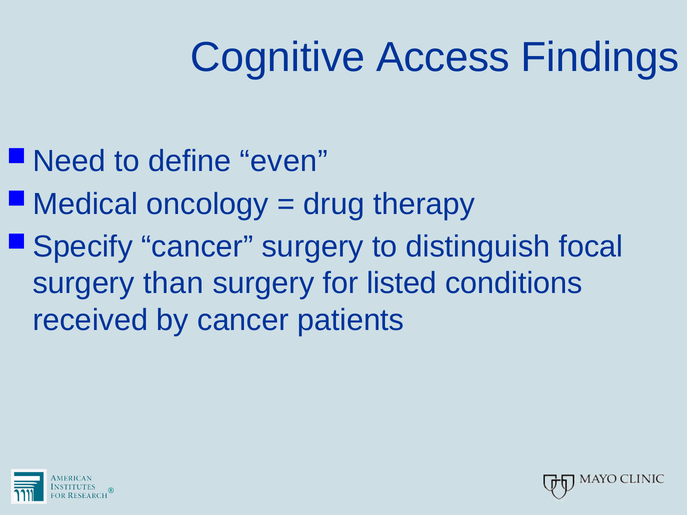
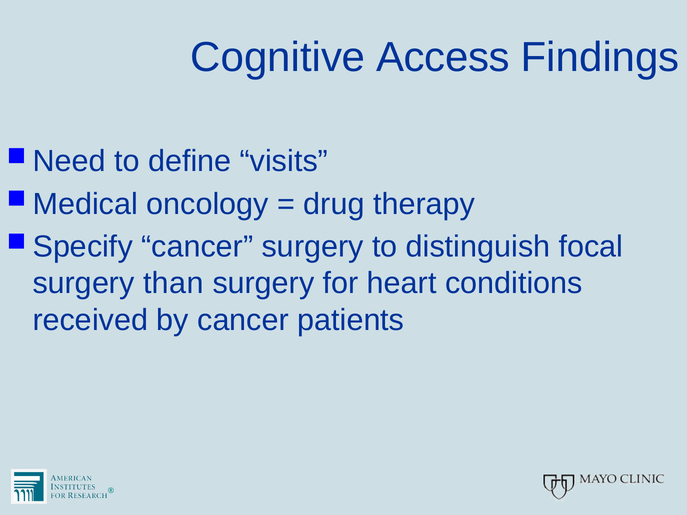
even: even -> visits (284, 161)
listed: listed -> heart (402, 283)
